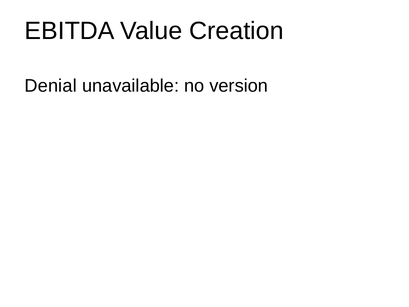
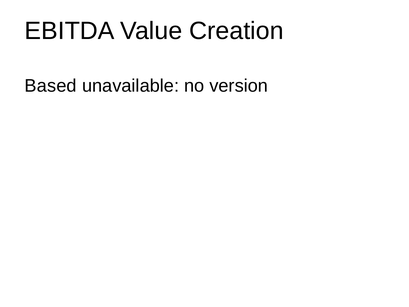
Denial: Denial -> Based (51, 86)
